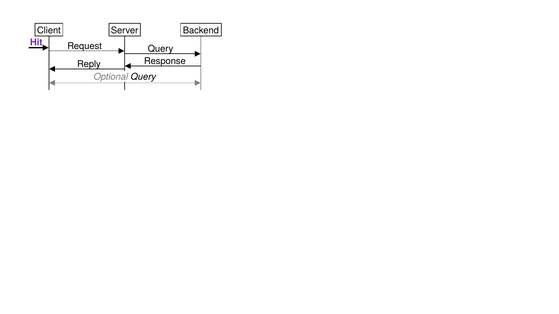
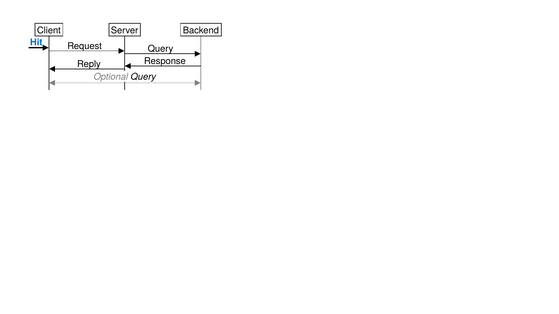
Hit colour: purple -> blue (36, 43)
